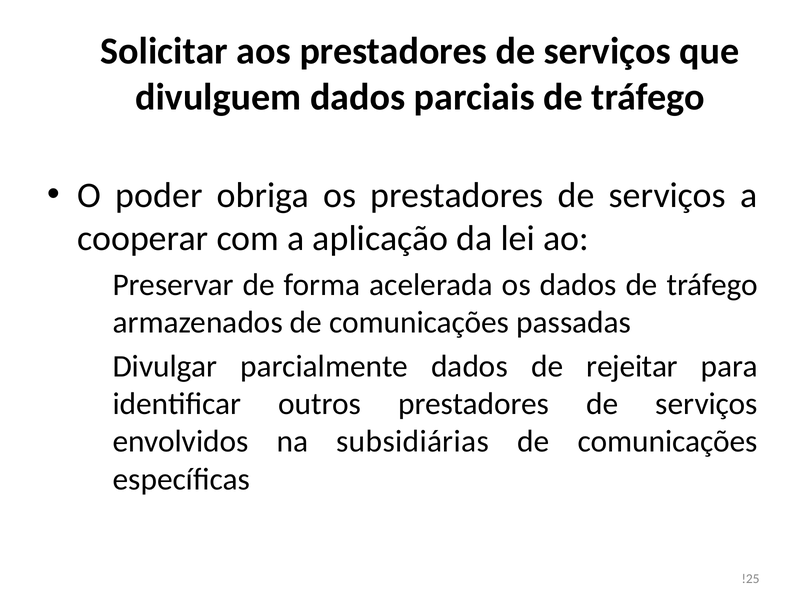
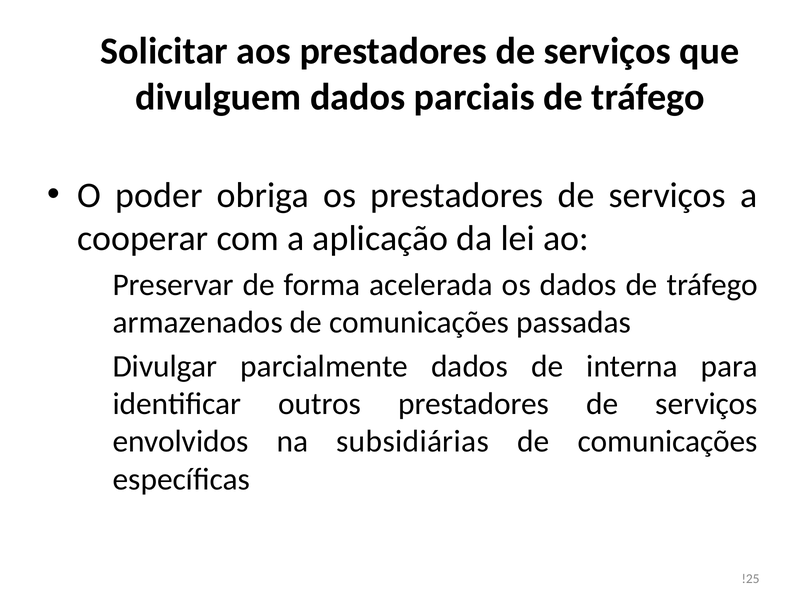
rejeitar: rejeitar -> interna (632, 366)
